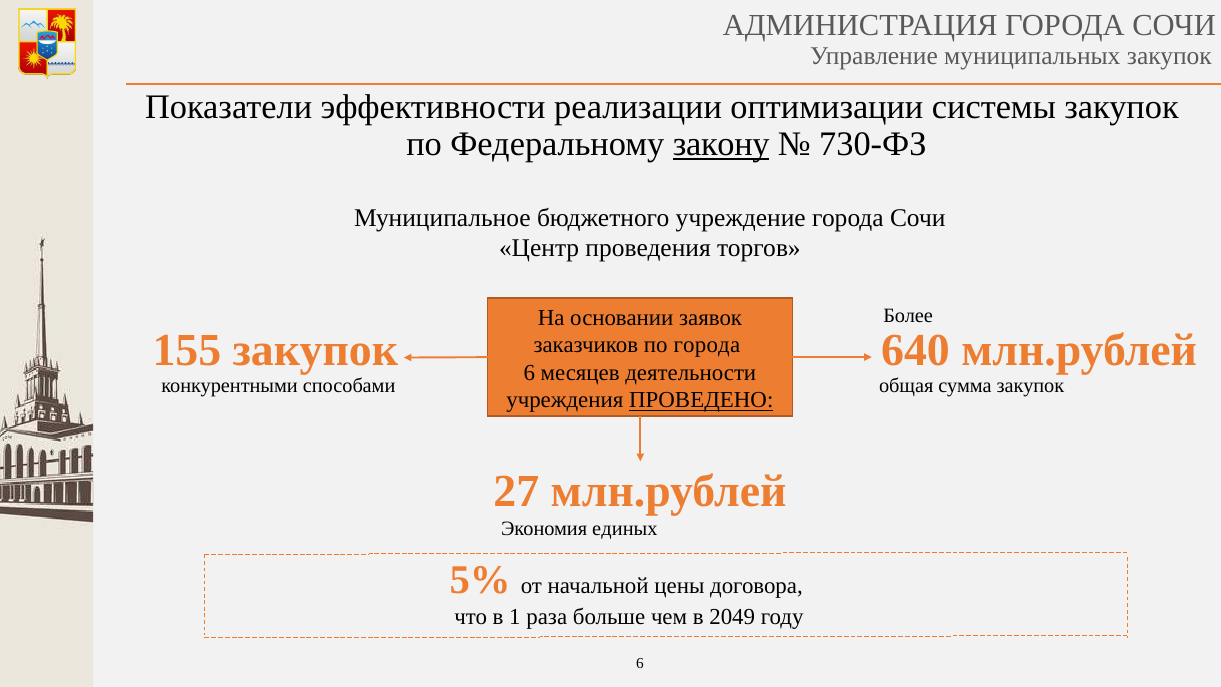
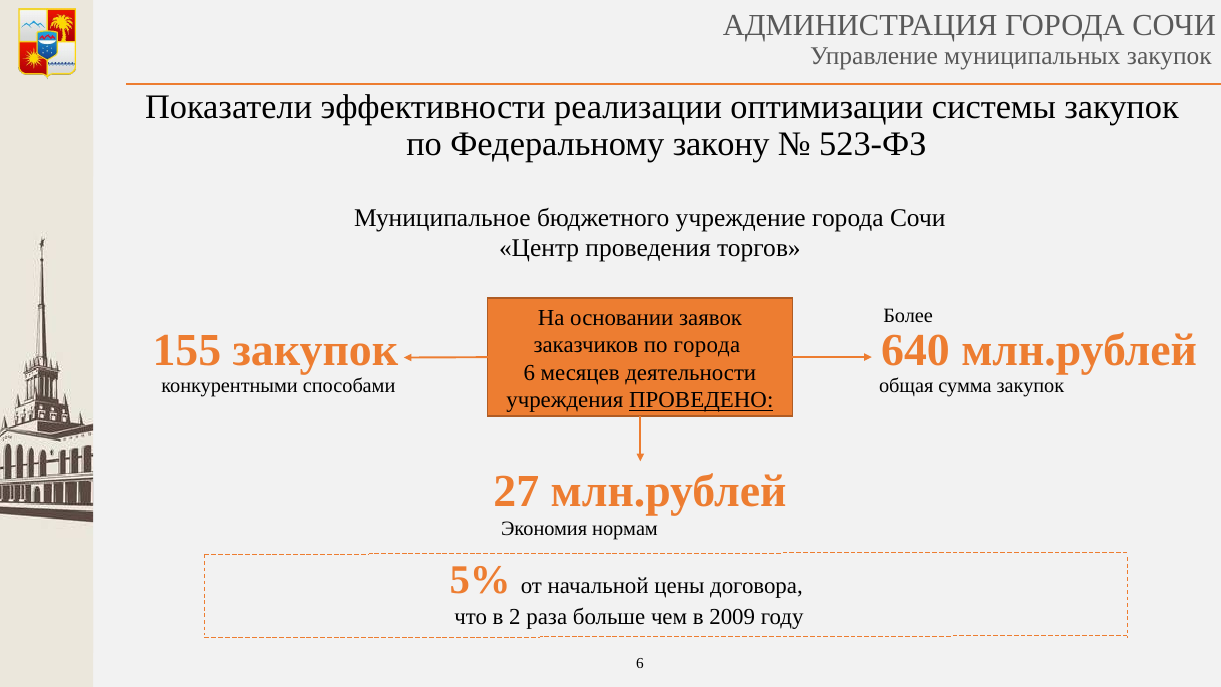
закону underline: present -> none (721, 144)
730-ФЗ: 730-ФЗ -> 523-ФЗ (873, 144)
единых: единых -> нормам (625, 529)
1: 1 -> 2 (515, 617)
2049: 2049 -> 2009 (732, 617)
